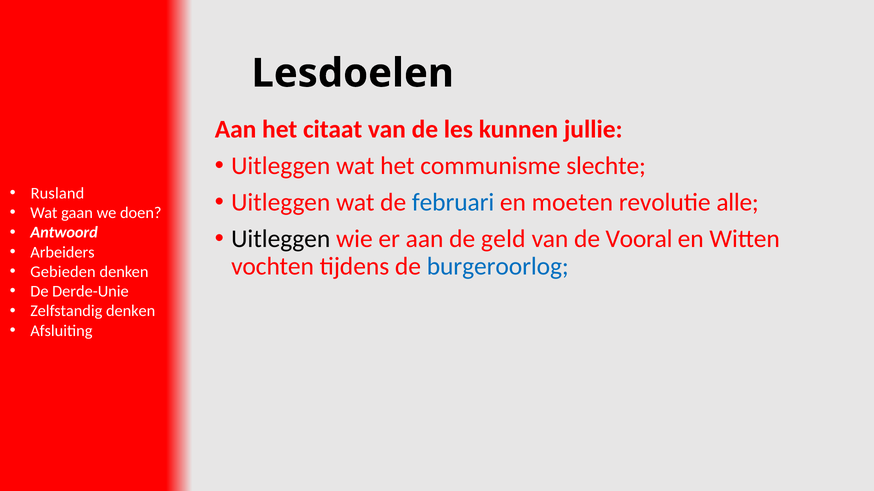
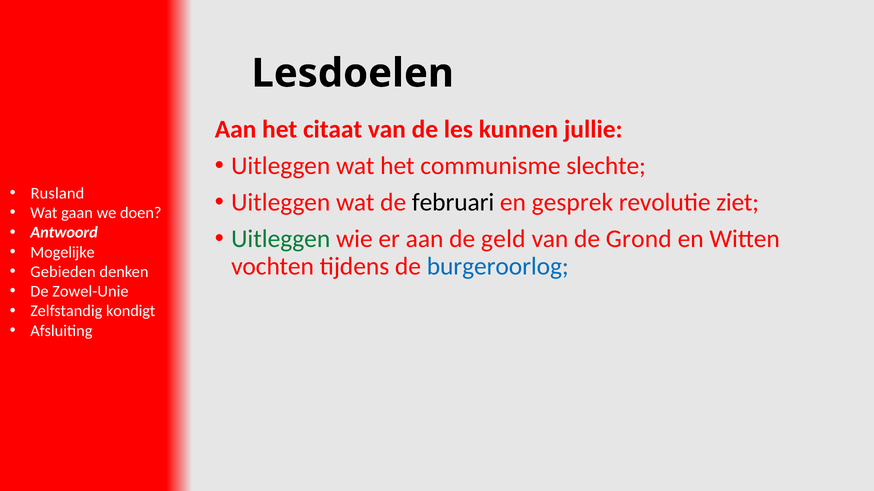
februari colour: blue -> black (453, 203)
moeten: moeten -> gesprek (572, 203)
alle: alle -> ziet (738, 203)
Uitleggen colour: black -> green (281, 239)
Vooral: Vooral -> Grond (639, 239)
Arbeiders: Arbeiders -> Mogelijke (63, 252)
Derde-Unie: Derde-Unie -> Zowel-Unie (90, 292)
Zelfstandig denken: denken -> kondigt (131, 311)
